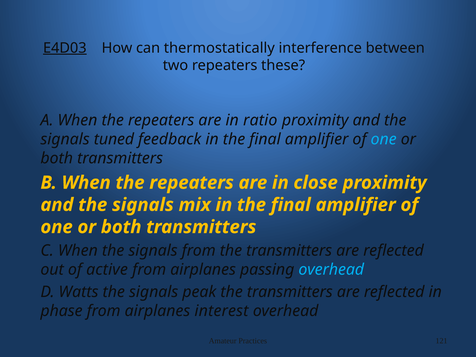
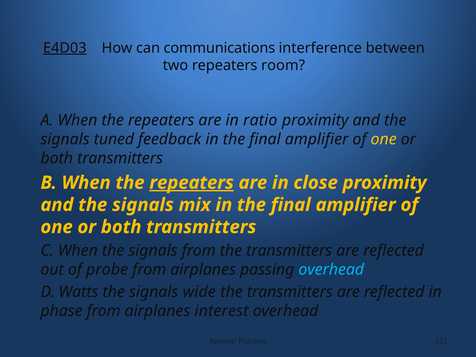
thermostatically: thermostatically -> communications (219, 48)
these: these -> room (283, 65)
one colour: light blue -> yellow (384, 139)
repeaters underline: none -> present (192, 183)
active: active -> probe (107, 270)
peak: peak -> wide (199, 292)
